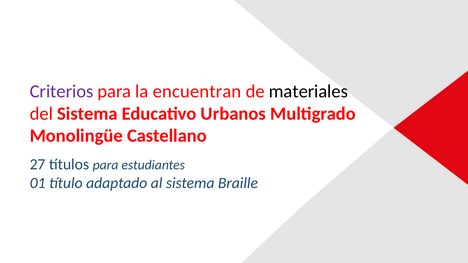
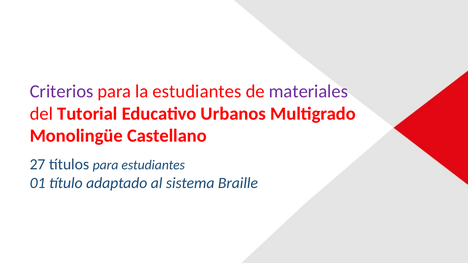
la encuentran: encuentran -> estudiantes (197, 91)
materiales colour: black -> purple (308, 91)
del Sistema: Sistema -> Tutorial (87, 114)
